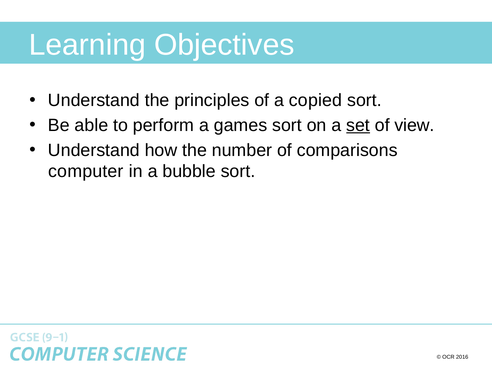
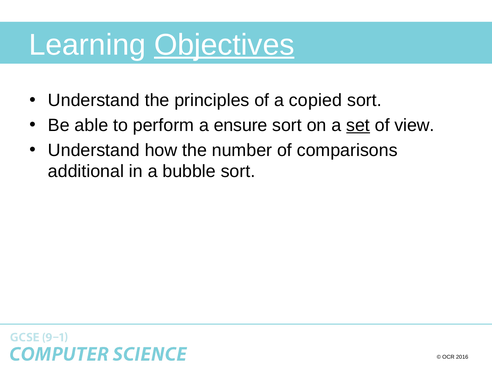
Objectives underline: none -> present (224, 45)
games: games -> ensure (241, 125)
computer: computer -> additional (86, 171)
